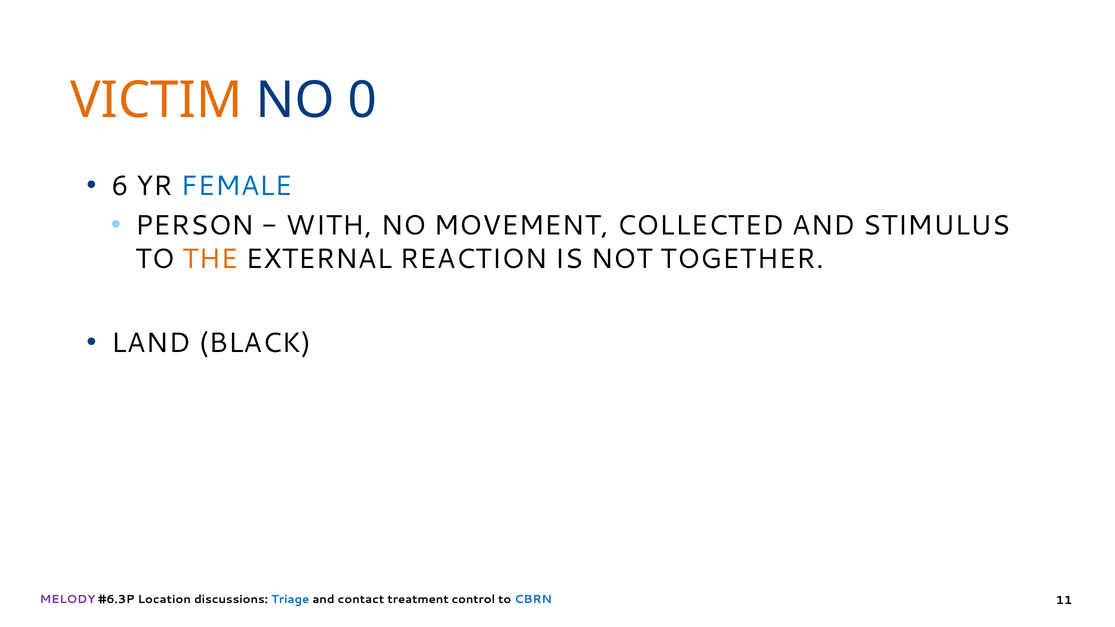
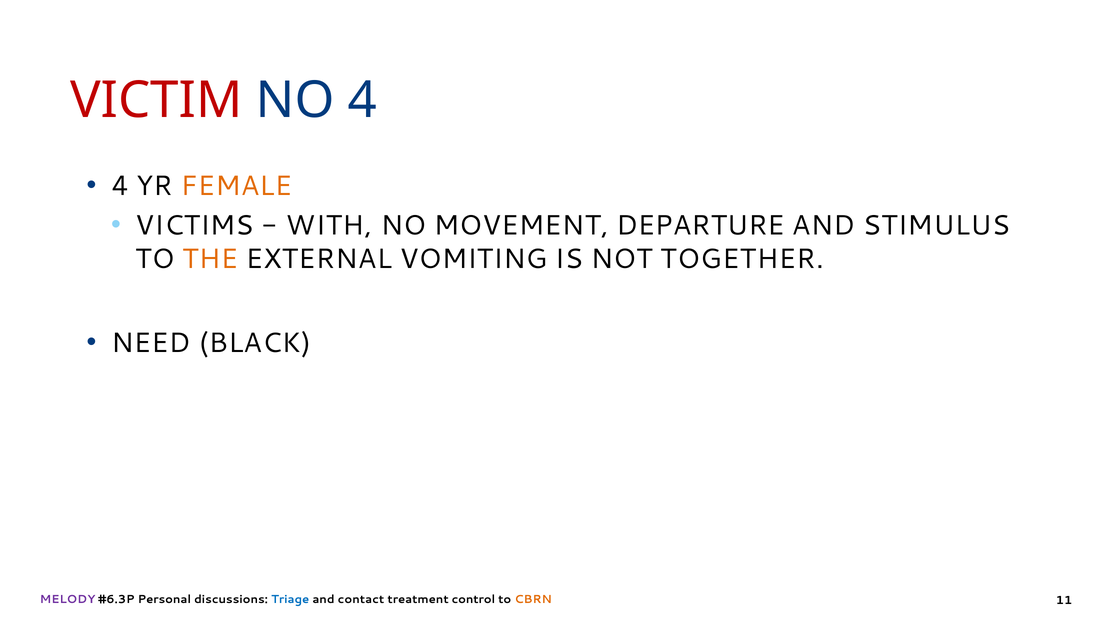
VICTIM colour: orange -> red (156, 101)
NO 0: 0 -> 4 (362, 101)
6: 6 -> 4 (120, 186)
FEMALE colour: blue -> orange (236, 186)
PERSON: PERSON -> VICTIMS (195, 225)
COLLECTED: COLLECTED -> DEPARTURE (700, 225)
REACTION: REACTION -> VOMITING (474, 259)
LAND: LAND -> NEED (151, 343)
Location: Location -> Personal (164, 600)
CBRN colour: blue -> orange (533, 600)
